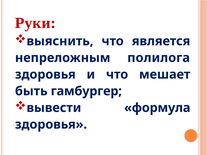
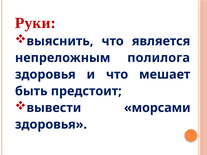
гамбургер: гамбургер -> предстоит (86, 91)
формула: формула -> морсами (157, 108)
